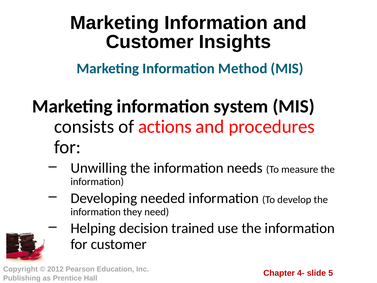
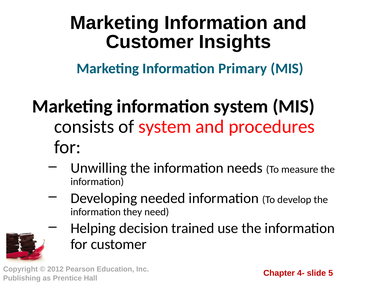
Method: Method -> Primary (243, 68)
of actions: actions -> system (165, 127)
